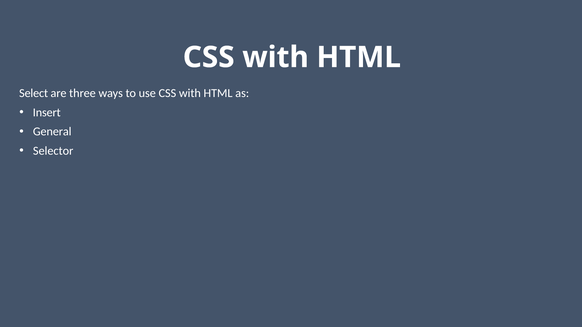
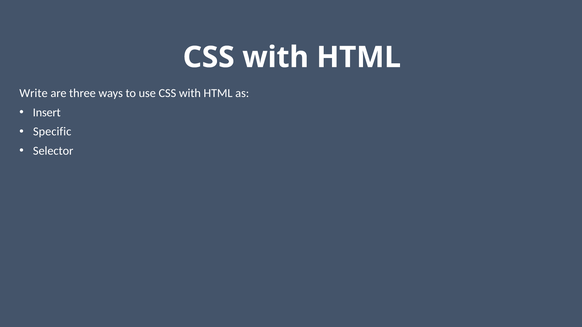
Select: Select -> Write (34, 93)
General: General -> Specific (52, 132)
